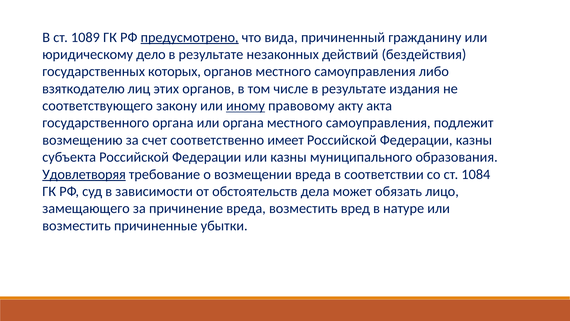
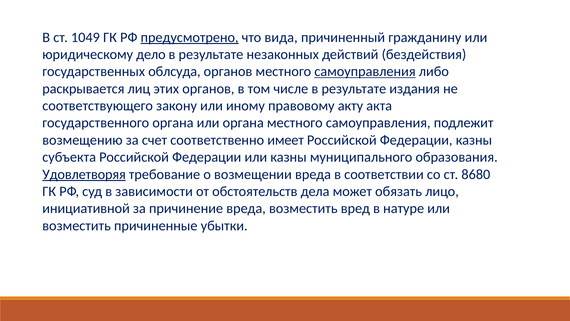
1089: 1089 -> 1049 (85, 37)
которых: которых -> облсуда (174, 71)
самоуправления underline: none -> present (365, 71)
взяткодателю: взяткодателю -> раскрывается (83, 89)
иному underline: present -> none (245, 106)
1084: 1084 -> 8680 (476, 174)
замещающего: замещающего -> инициативной (86, 208)
